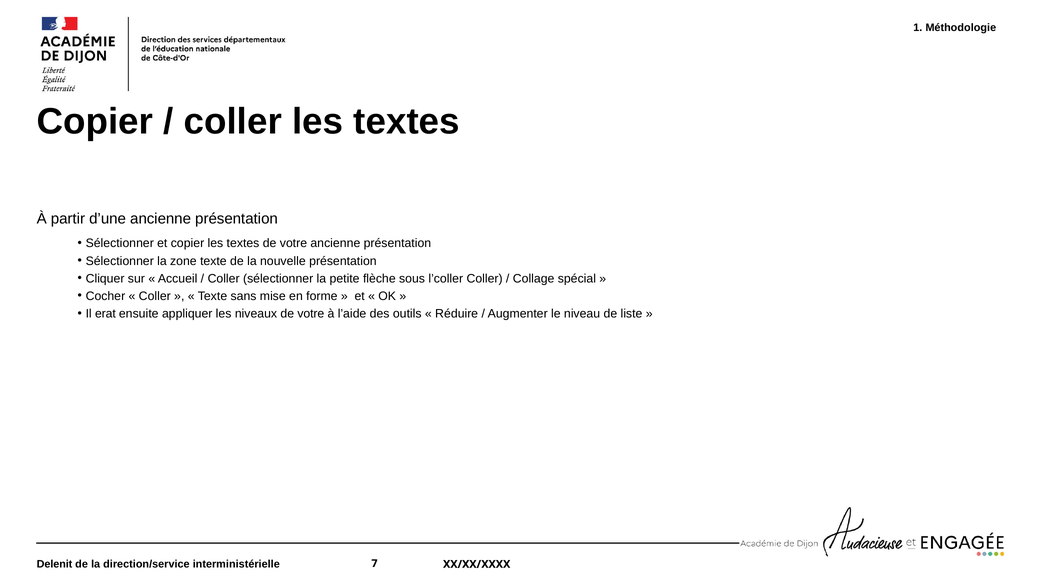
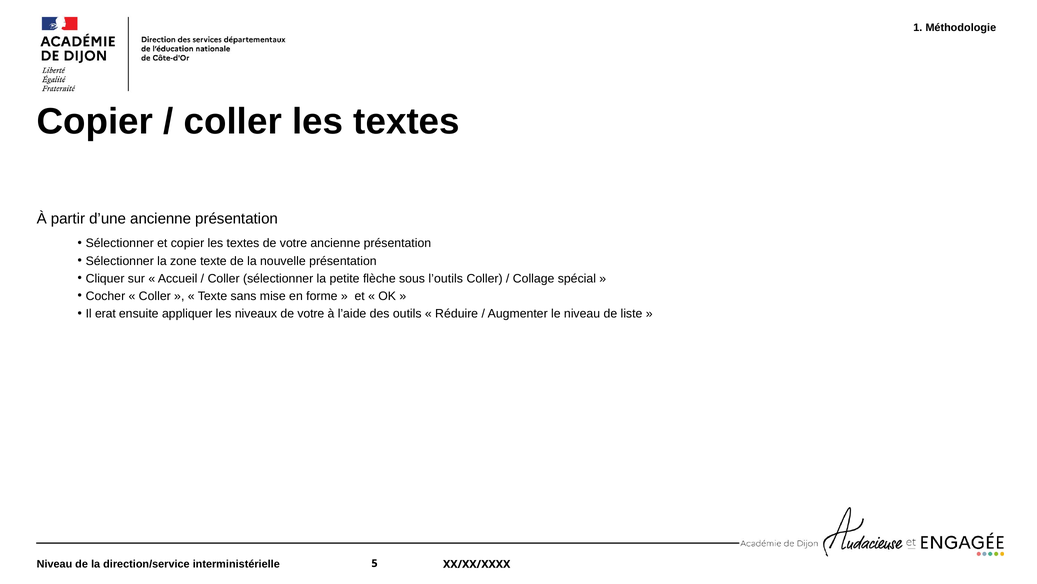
l’coller: l’coller -> l’outils (446, 278)
Delenit: Delenit -> Niveau (54, 564)
7: 7 -> 5 (374, 563)
